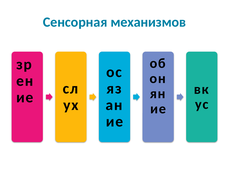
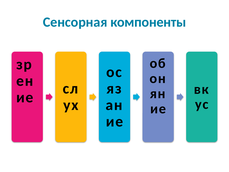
механизмов: механизмов -> компоненты (148, 22)
